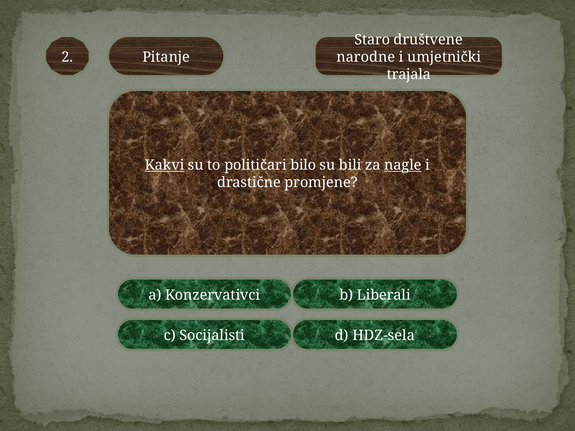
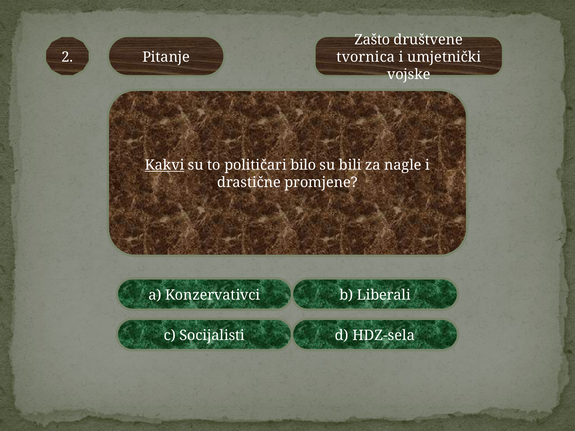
Staro: Staro -> Zašto (372, 40)
narodne: narodne -> tvornica (366, 57)
trajala: trajala -> vojske (409, 74)
nagle underline: present -> none (403, 165)
